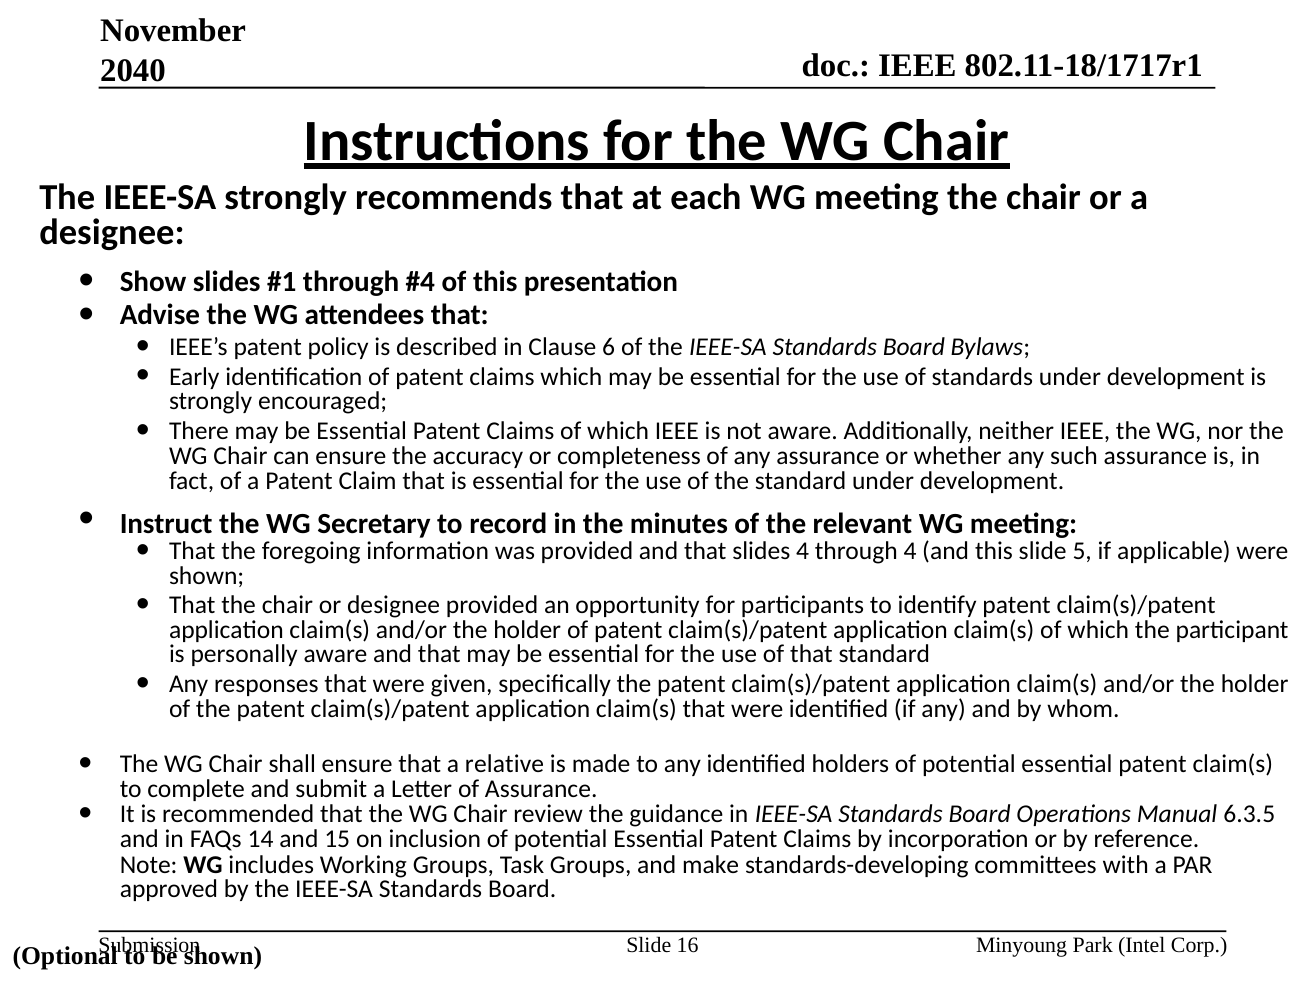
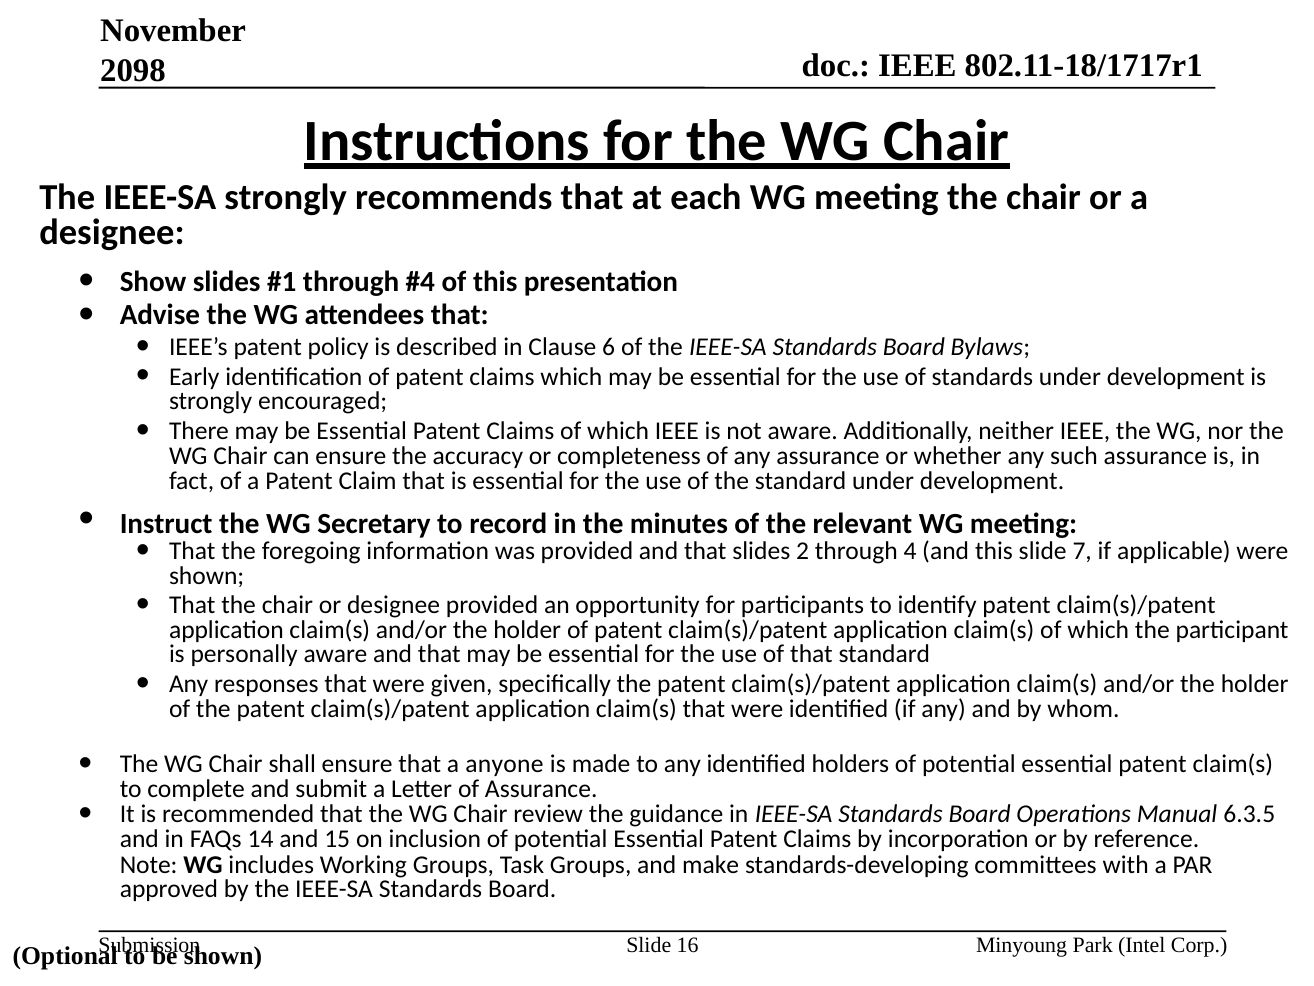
2040: 2040 -> 2098 (133, 70)
slides 4: 4 -> 2 (803, 551)
5: 5 -> 7 (1082, 551)
relative: relative -> anyone (504, 764)
